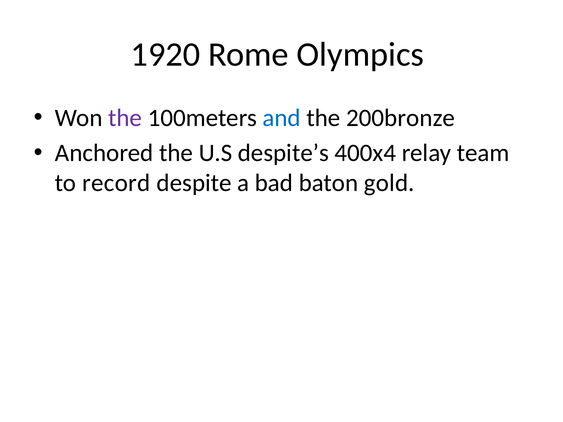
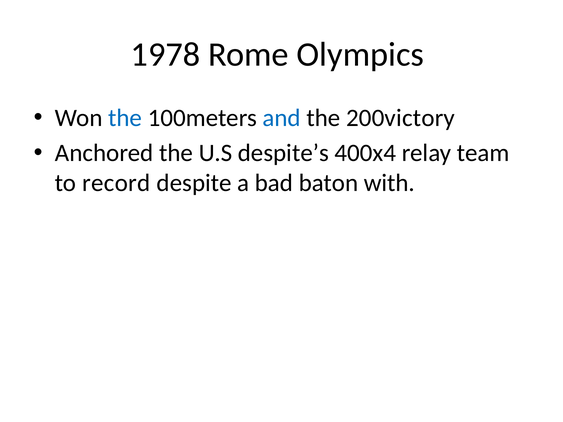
1920: 1920 -> 1978 (165, 55)
the colour: purple -> blue (125, 118)
200bronze: 200bronze -> 200victory (401, 118)
gold: gold -> with (389, 183)
